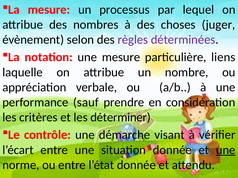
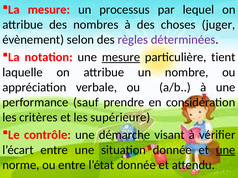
mesure underline: none -> present (121, 57)
liens: liens -> tient (223, 57)
déterminer: déterminer -> supérieure (120, 118)
